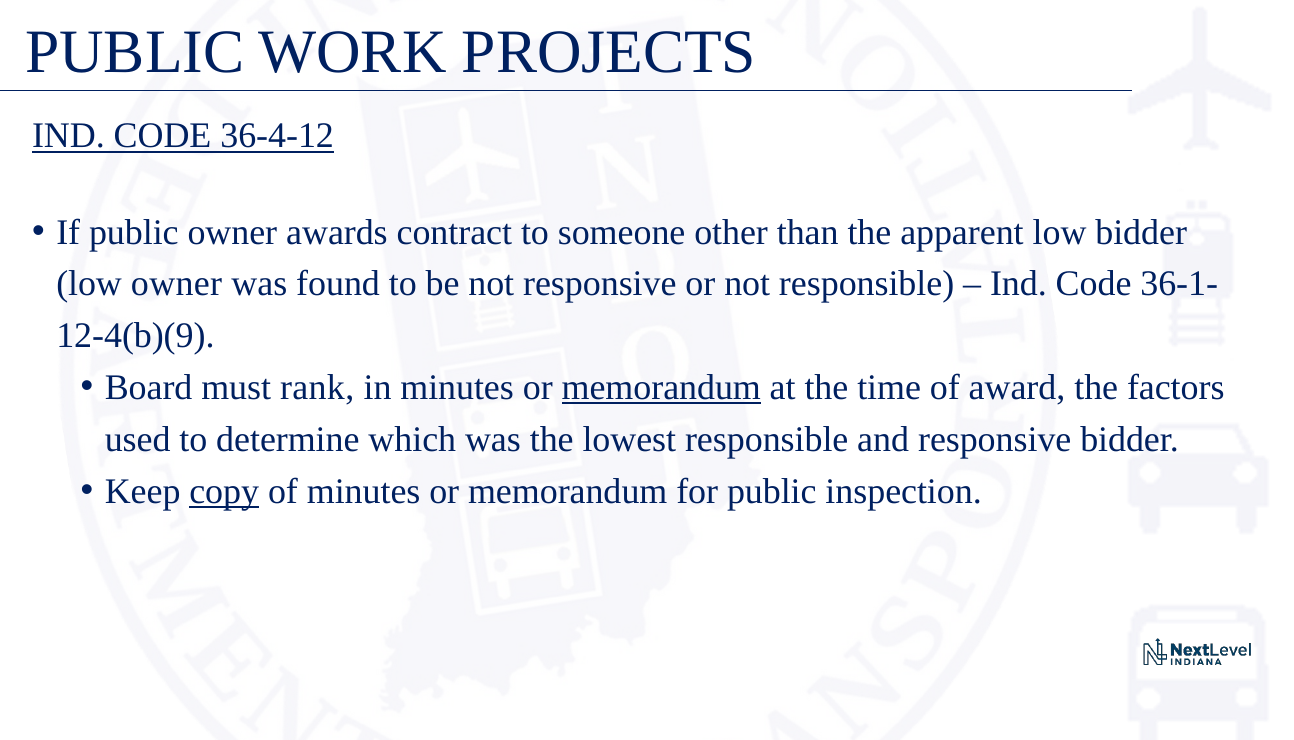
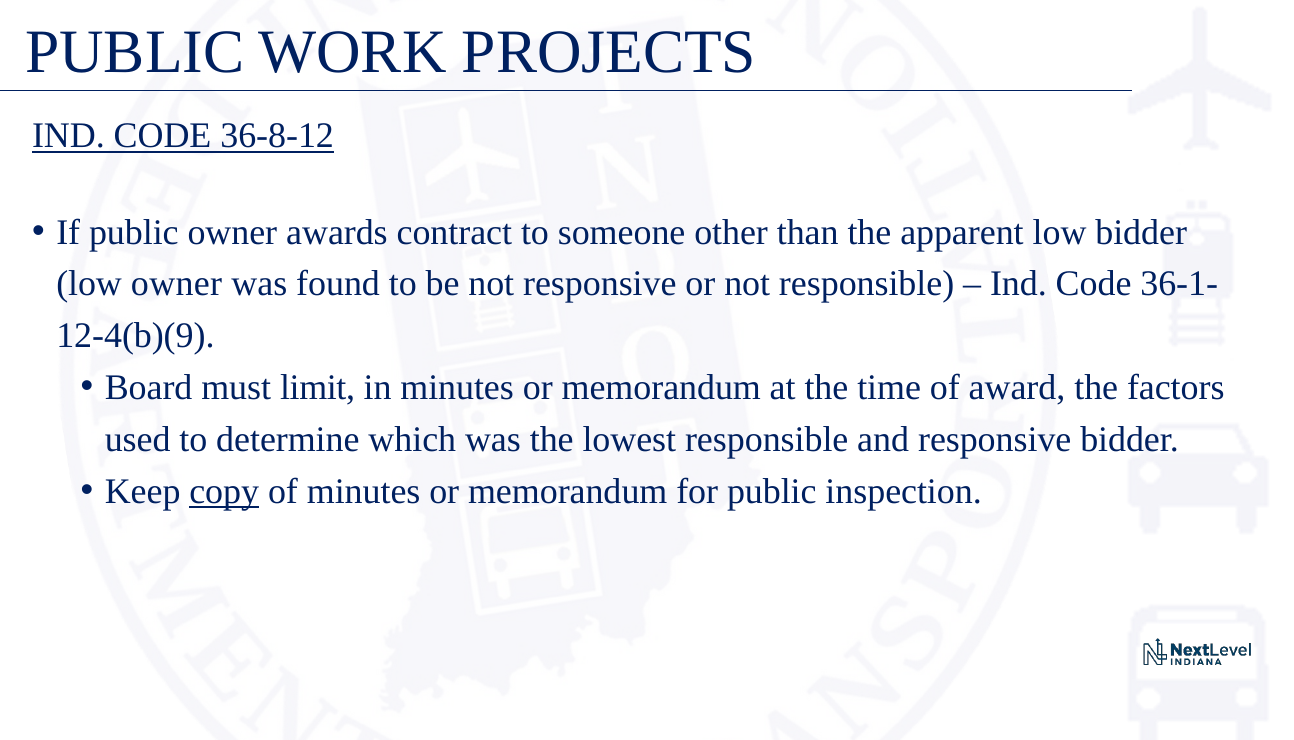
36-4-12: 36-4-12 -> 36-8-12 (277, 136)
rank: rank -> limit (318, 387)
memorandum underline: present -> none (661, 387)
